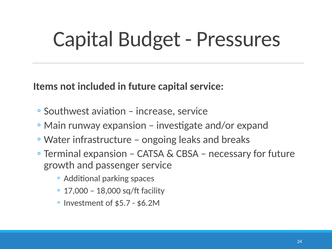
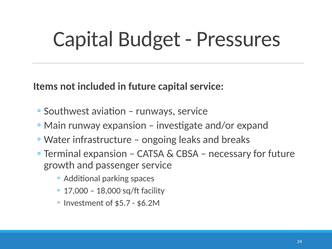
increase: increase -> runways (156, 111)
